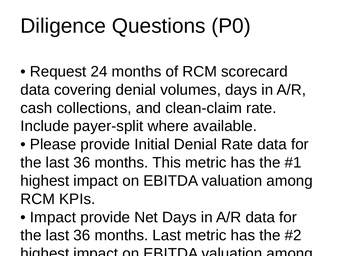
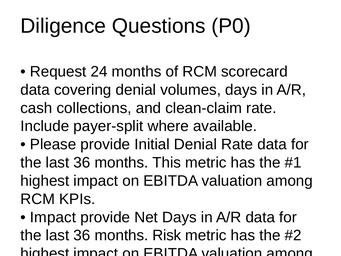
months Last: Last -> Risk (167, 235)
